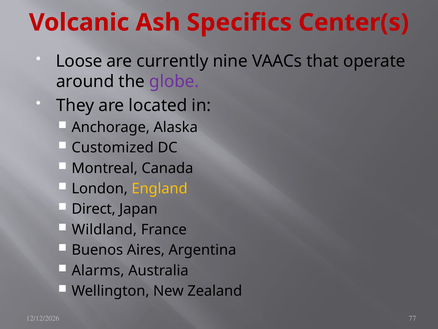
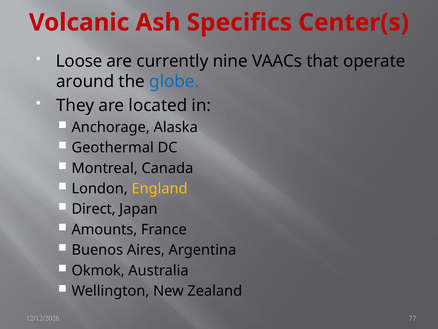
globe colour: purple -> blue (174, 82)
Customized: Customized -> Geothermal (113, 148)
Wildland: Wildland -> Amounts (104, 229)
Alarms: Alarms -> Okmok (98, 270)
